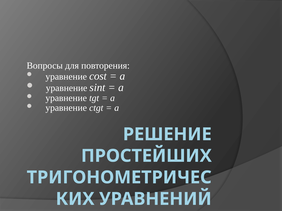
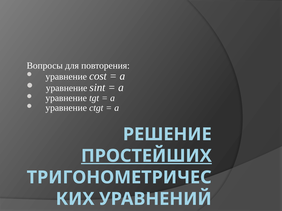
ПРОСТЕЙШИХ underline: none -> present (146, 156)
